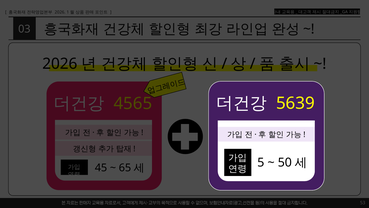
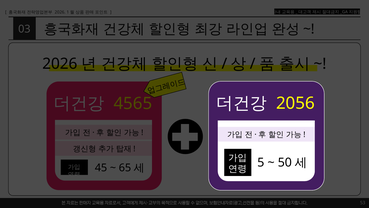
5639: 5639 -> 2056 (295, 103)
